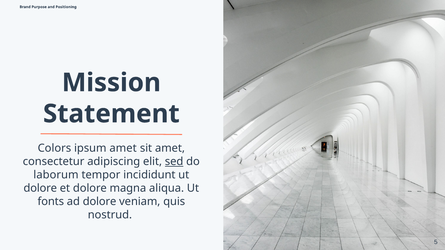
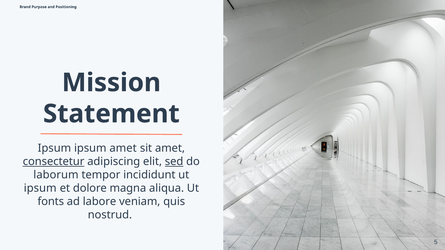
Colors: Colors -> Ipsum (54, 148)
consectetur underline: none -> present (54, 162)
dolore: dolore -> ipsum (40, 188)
ad dolore: dolore -> labore (99, 202)
